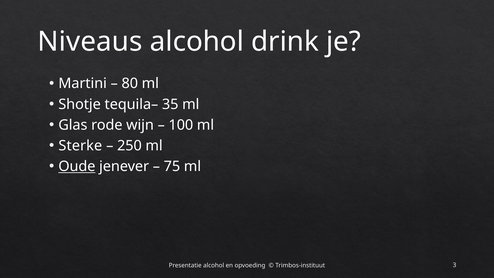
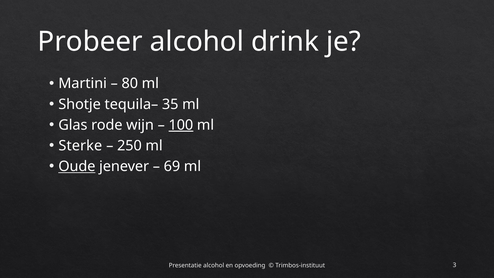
Niveaus: Niveaus -> Probeer (90, 41)
100 underline: none -> present (181, 125)
75: 75 -> 69 (172, 166)
